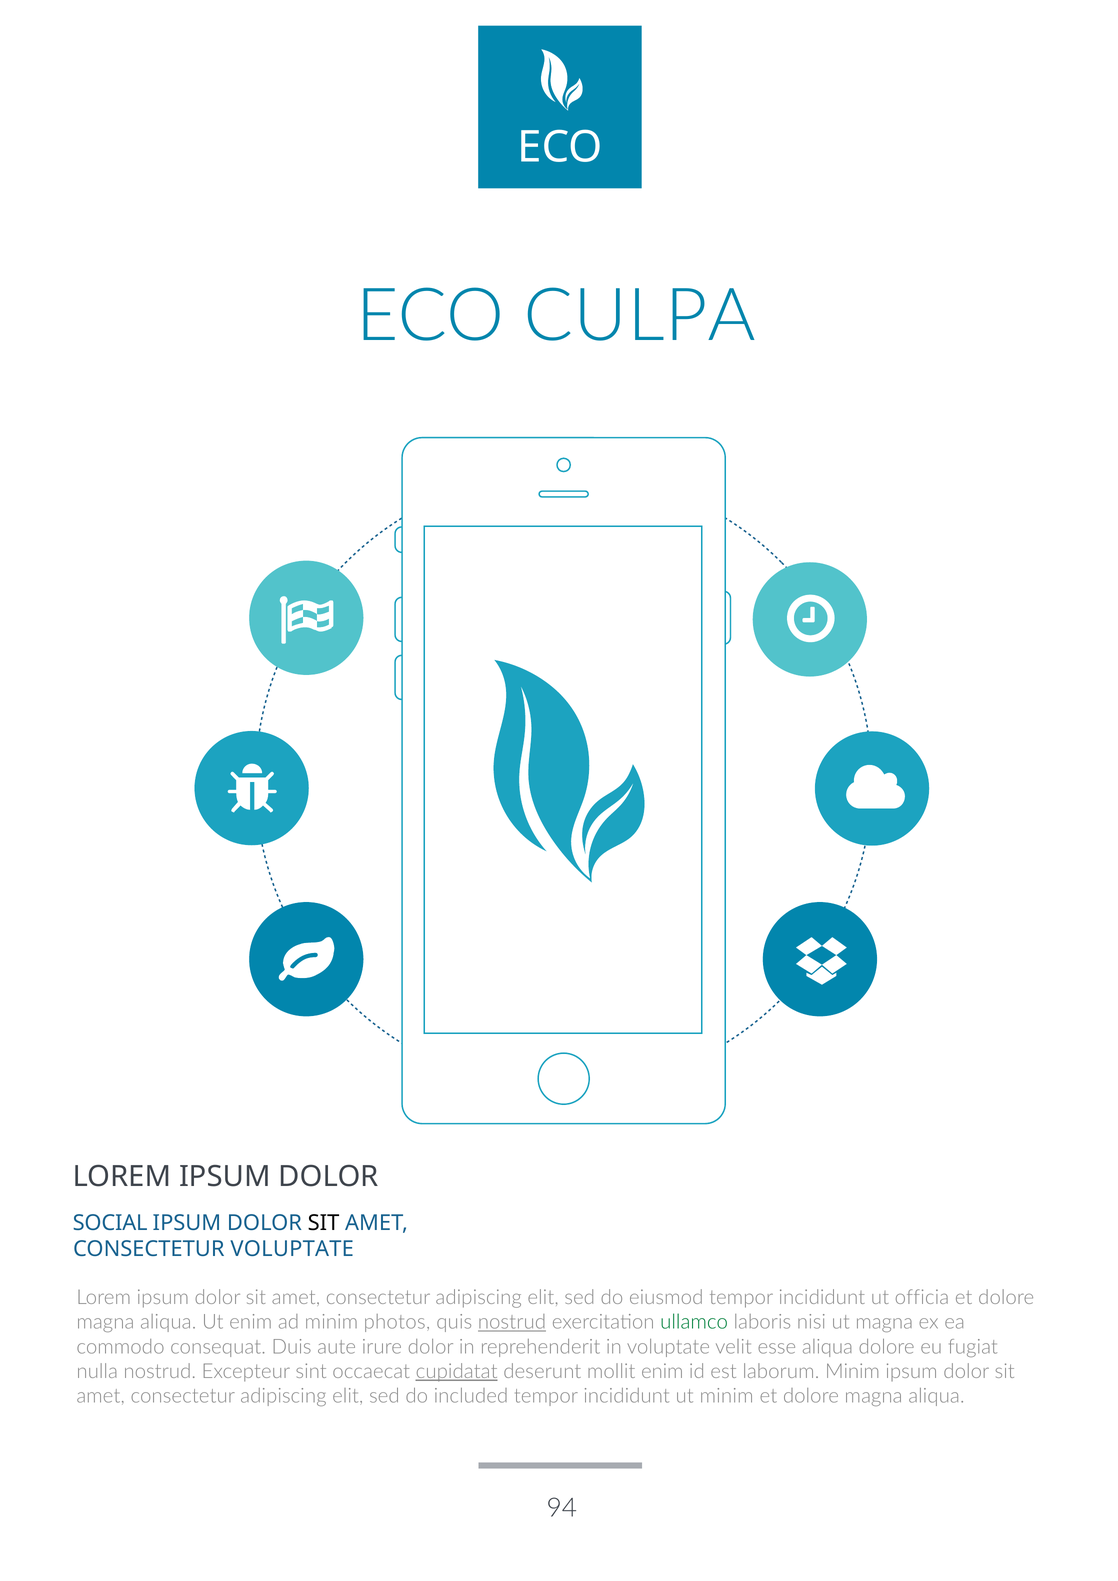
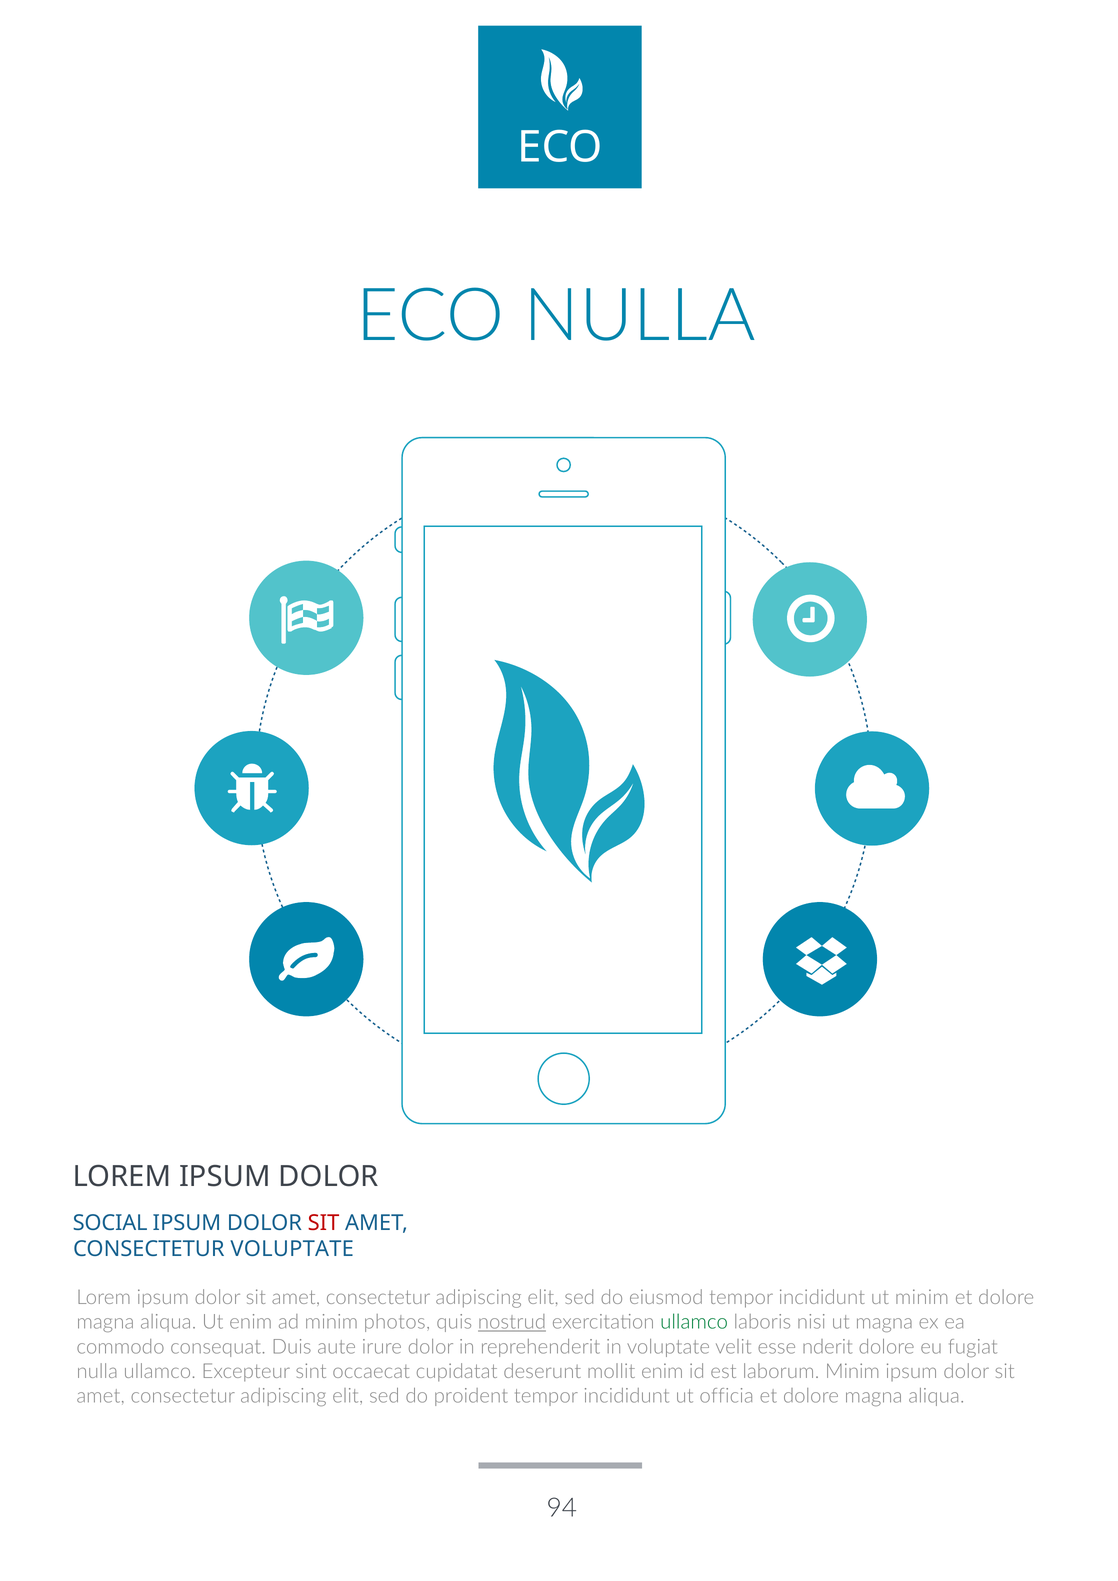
ECO CULPA: CULPA -> NULLA (640, 316)
SIT colour: black -> red (323, 1222)
ut officia: officia -> minim (922, 1297)
esse aliqua: aliqua -> nderit (827, 1346)
nulla nostrud: nostrud -> ullamco (160, 1371)
cupidatat underline: present -> none (457, 1371)
included: included -> proident (471, 1396)
ut minim: minim -> officia (727, 1396)
